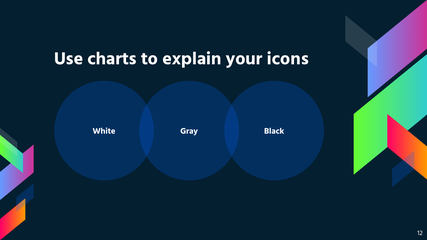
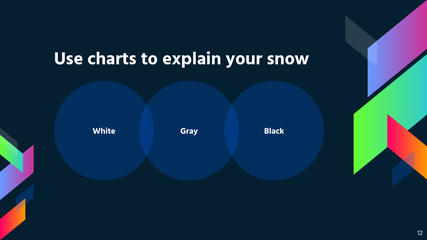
icons: icons -> snow (288, 59)
